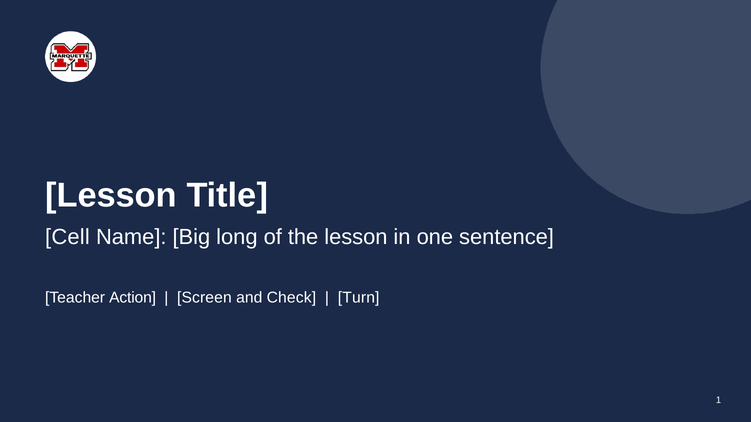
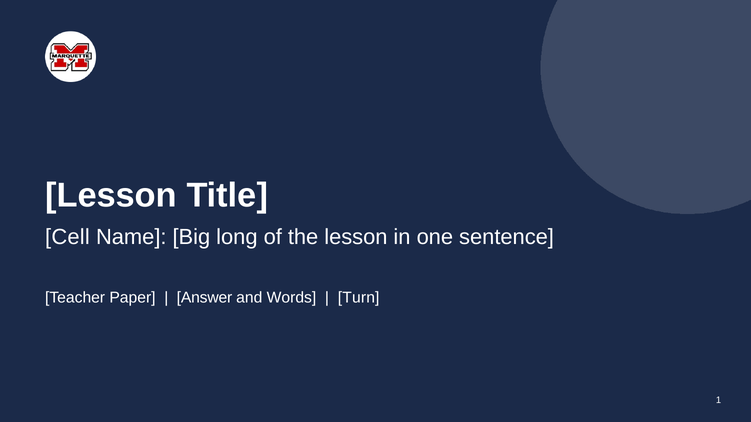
Action: Action -> Paper (132, 298)
Screen: Screen -> Answer (205, 298)
Check: Check -> Words (291, 298)
